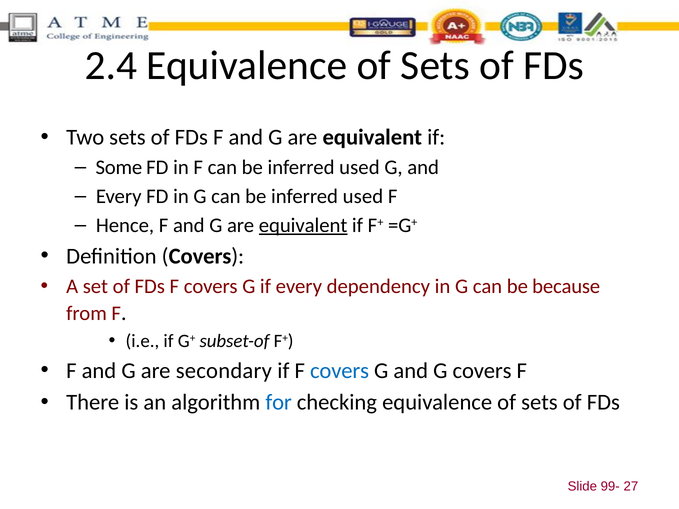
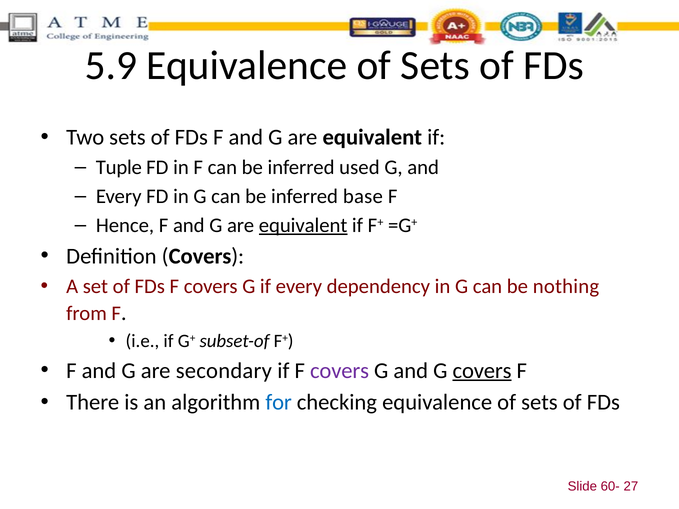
2.4: 2.4 -> 5.9 (111, 66)
Some: Some -> Tuple (119, 167)
used: used -> base (363, 196)
because: because -> nothing (566, 287)
covers colour: blue -> purple (340, 371)
covers underline: none -> present (482, 371)
99-: 99- -> 60- (610, 486)
